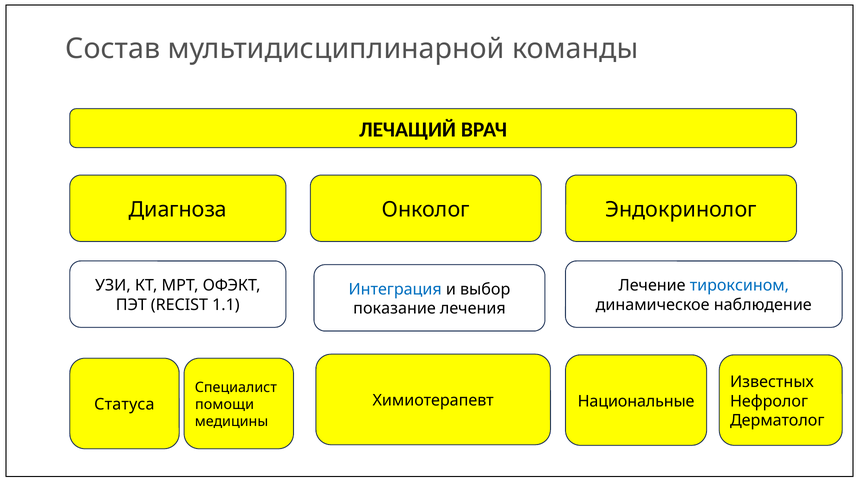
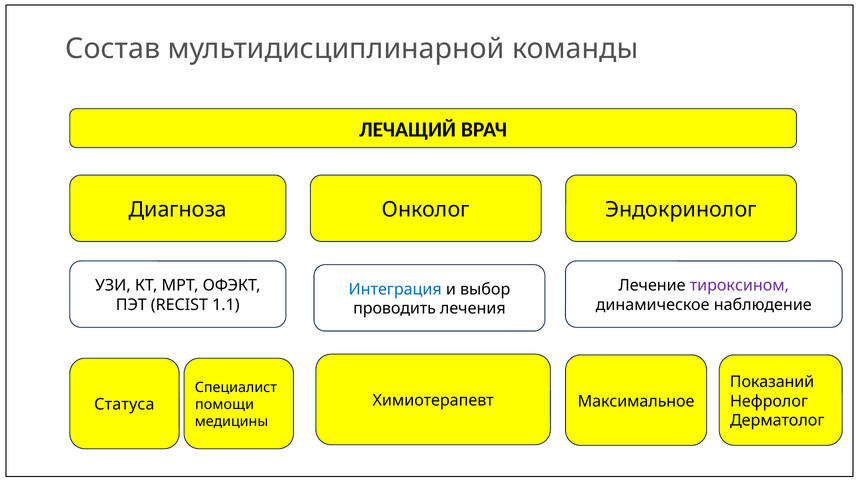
тироксином colour: blue -> purple (739, 286)
показание: показание -> проводить (395, 309)
Известных: Известных -> Показаний (772, 382)
Национальные: Национальные -> Максимальное (636, 401)
